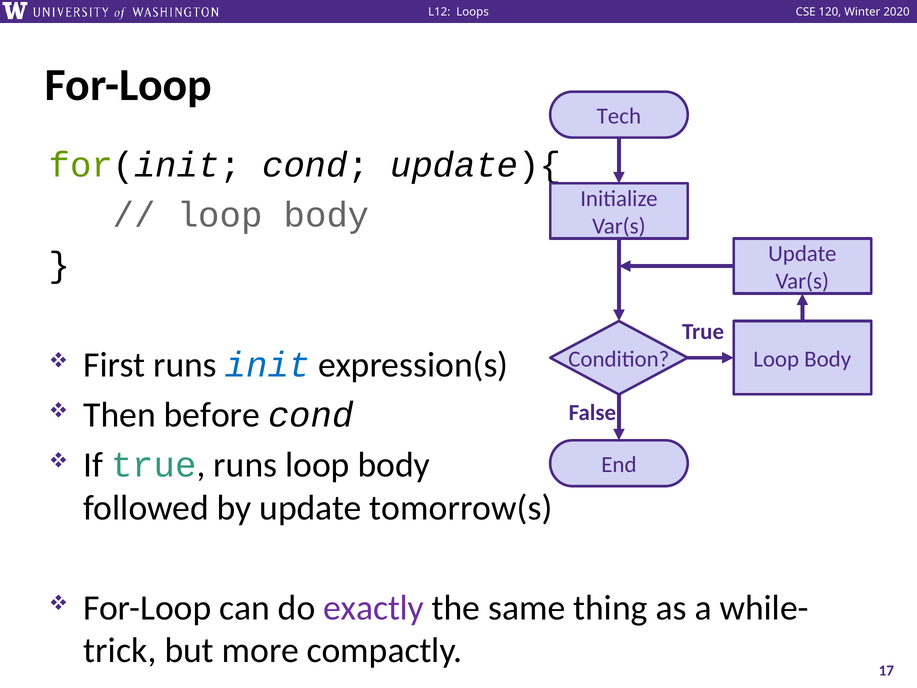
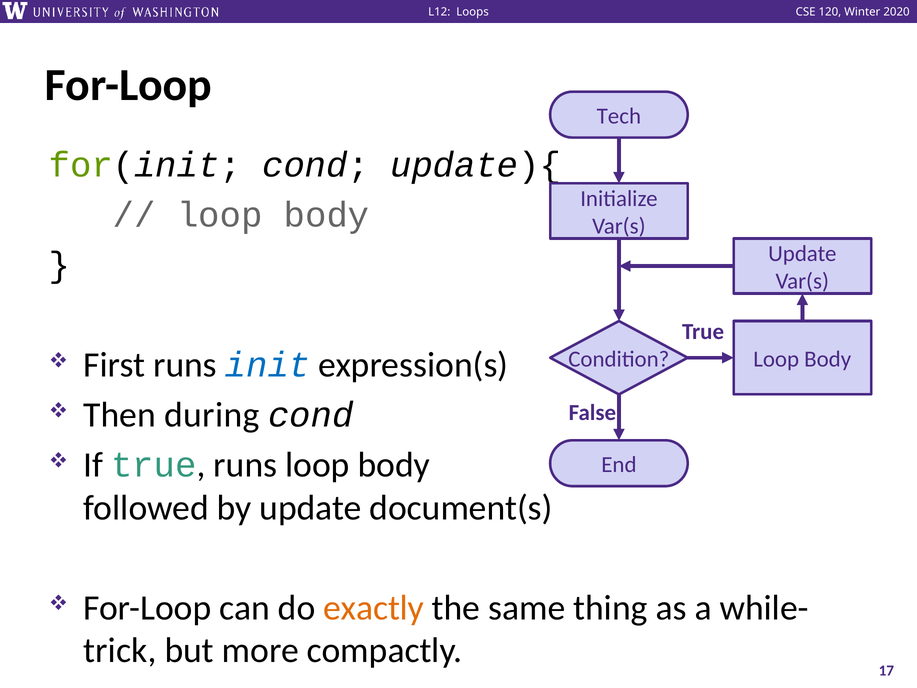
before: before -> during (212, 415)
tomorrow(s: tomorrow(s -> document(s (461, 508)
exactly colour: purple -> orange (374, 608)
